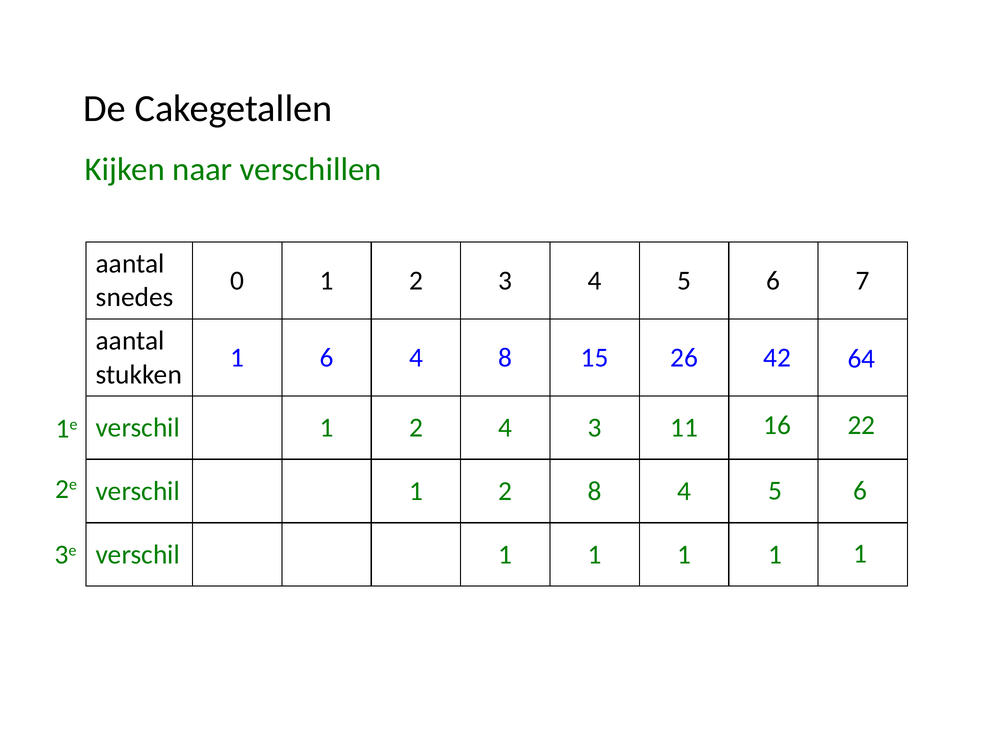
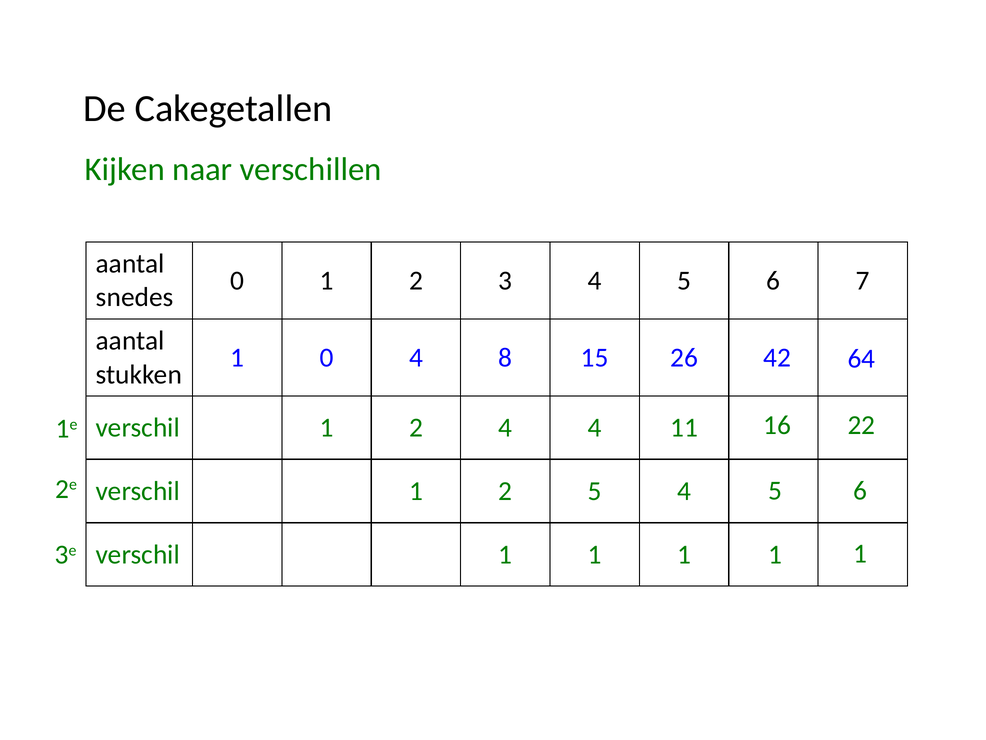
6: 6 -> 0 (327, 357)
4 3: 3 -> 4 (595, 428)
2 8: 8 -> 5 (595, 491)
